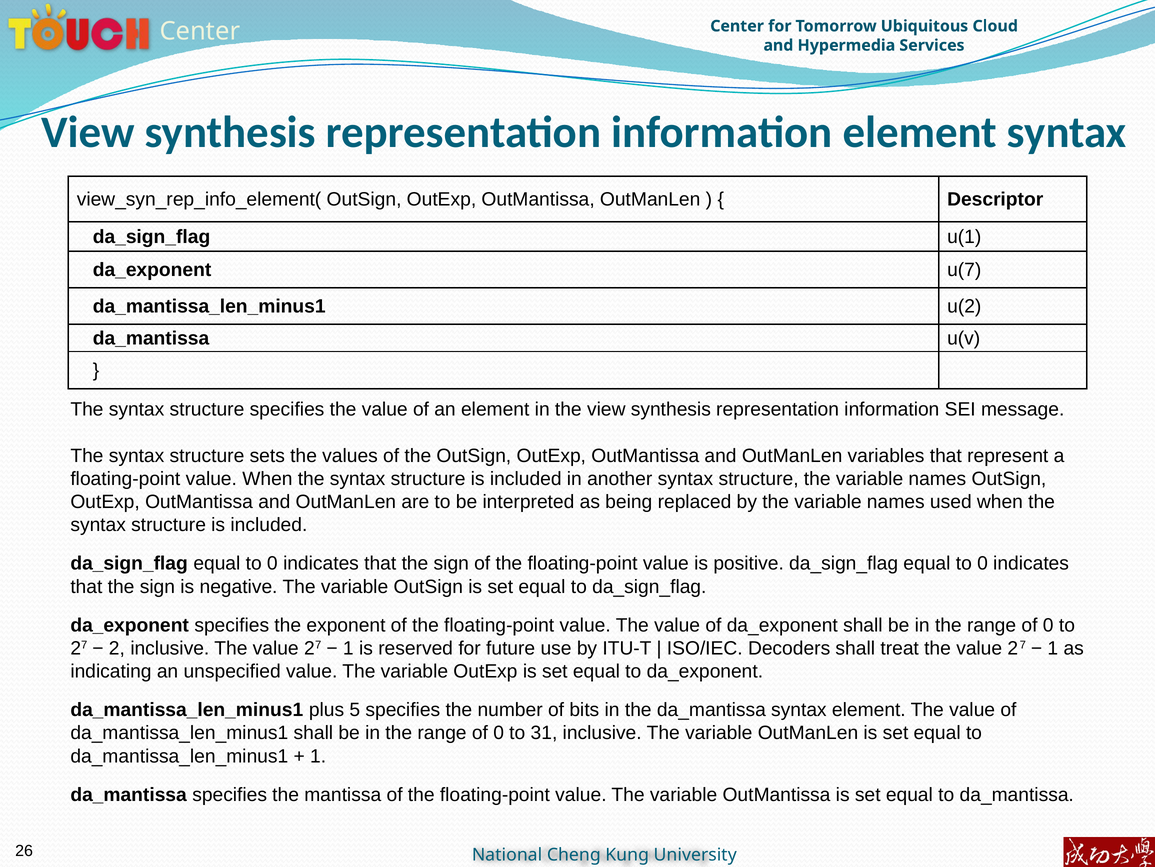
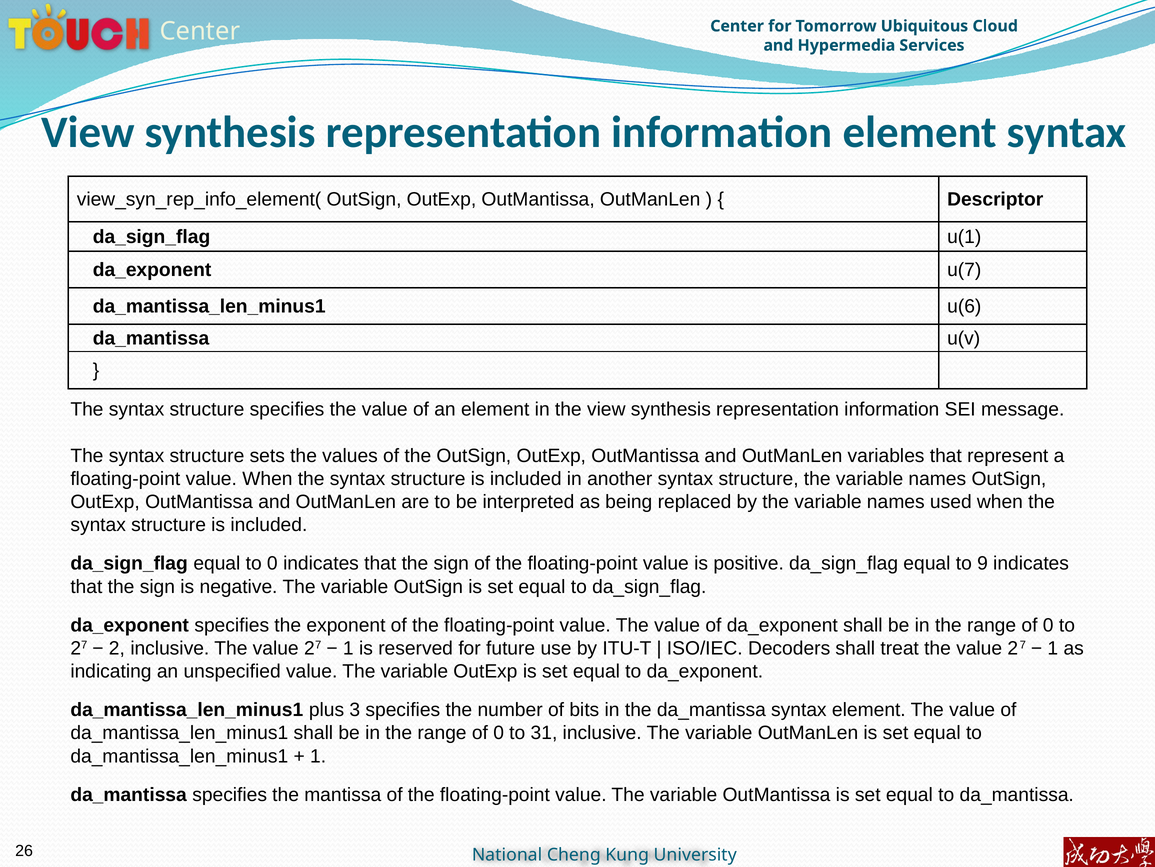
u(2: u(2 -> u(6 (964, 306)
0: 0 -> 9 (982, 563)
5: 5 -> 3 (355, 709)
